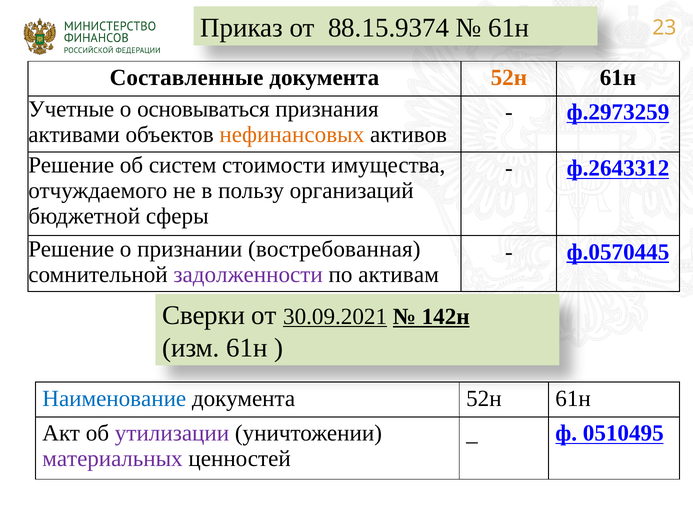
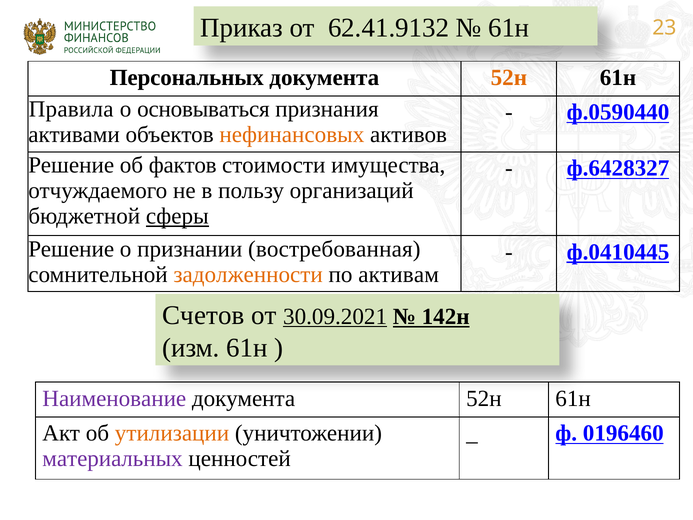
88.15.9374: 88.15.9374 -> 62.41.9132 (389, 28)
Составленные: Составленные -> Персональных (187, 78)
Учетные: Учетные -> Правила (71, 109)
ф.2973259: ф.2973259 -> ф.0590440 (618, 112)
систем: систем -> фактов (183, 165)
ф.2643312: ф.2643312 -> ф.6428327 (618, 168)
сферы underline: none -> present (177, 216)
ф.0570445: ф.0570445 -> ф.0410445 (618, 252)
задолженности colour: purple -> orange (248, 274)
Сверки: Сверки -> Счетов (203, 315)
Наименование colour: blue -> purple (114, 398)
утилизации colour: purple -> orange (172, 433)
0510495: 0510495 -> 0196460 (623, 433)
